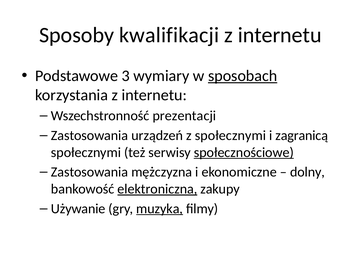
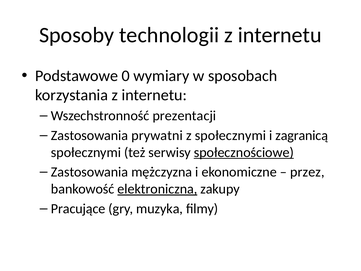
kwalifikacji: kwalifikacji -> technologii (169, 35)
3: 3 -> 0 (126, 76)
sposobach underline: present -> none (243, 76)
urządzeń: urządzeń -> prywatni (157, 135)
dolny: dolny -> przez (307, 172)
Używanie: Używanie -> Pracujące (78, 208)
muzyka underline: present -> none (160, 208)
